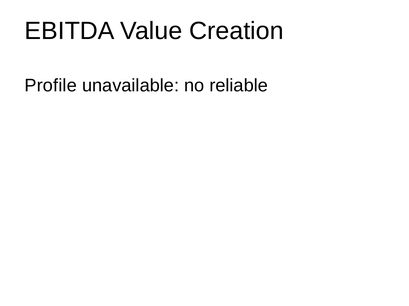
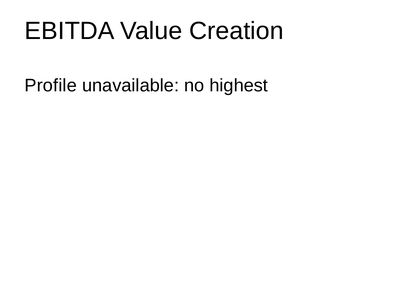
reliable: reliable -> highest (239, 86)
